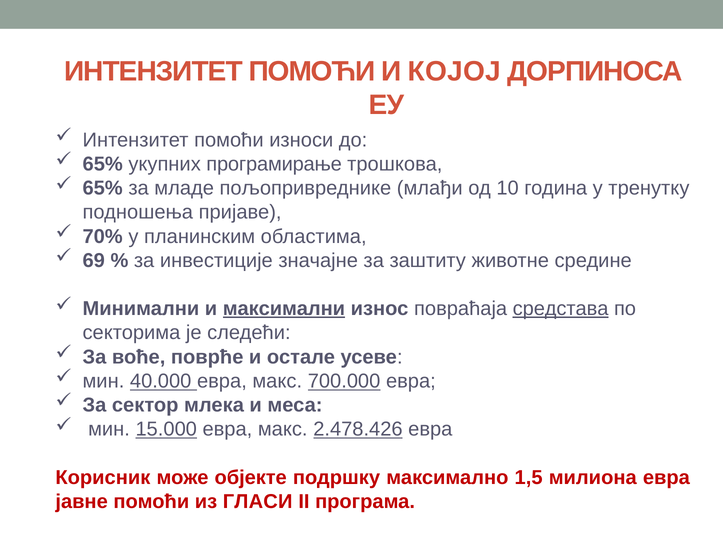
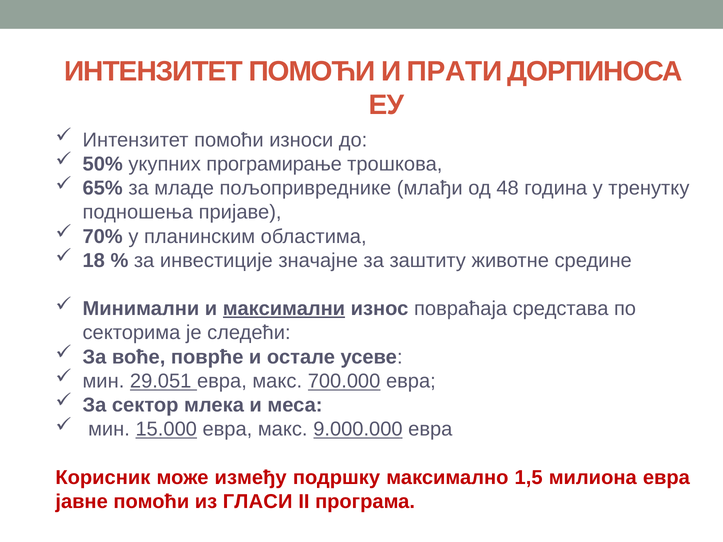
КОЈОЈ: КОЈОЈ -> ПРАТИ (455, 71)
65%: 65% -> 50% (103, 164)
10: 10 -> 48 (508, 188)
69: 69 -> 18 (94, 261)
средстава underline: present -> none (561, 309)
40.000: 40.000 -> 29.051 (161, 381)
2.478.426: 2.478.426 -> 9.000.000 (358, 429)
објекте: објекте -> између (251, 478)
